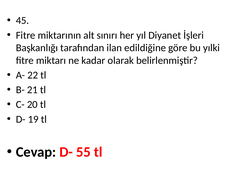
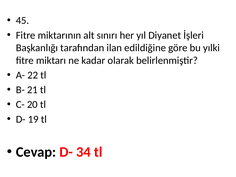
55: 55 -> 34 (83, 152)
